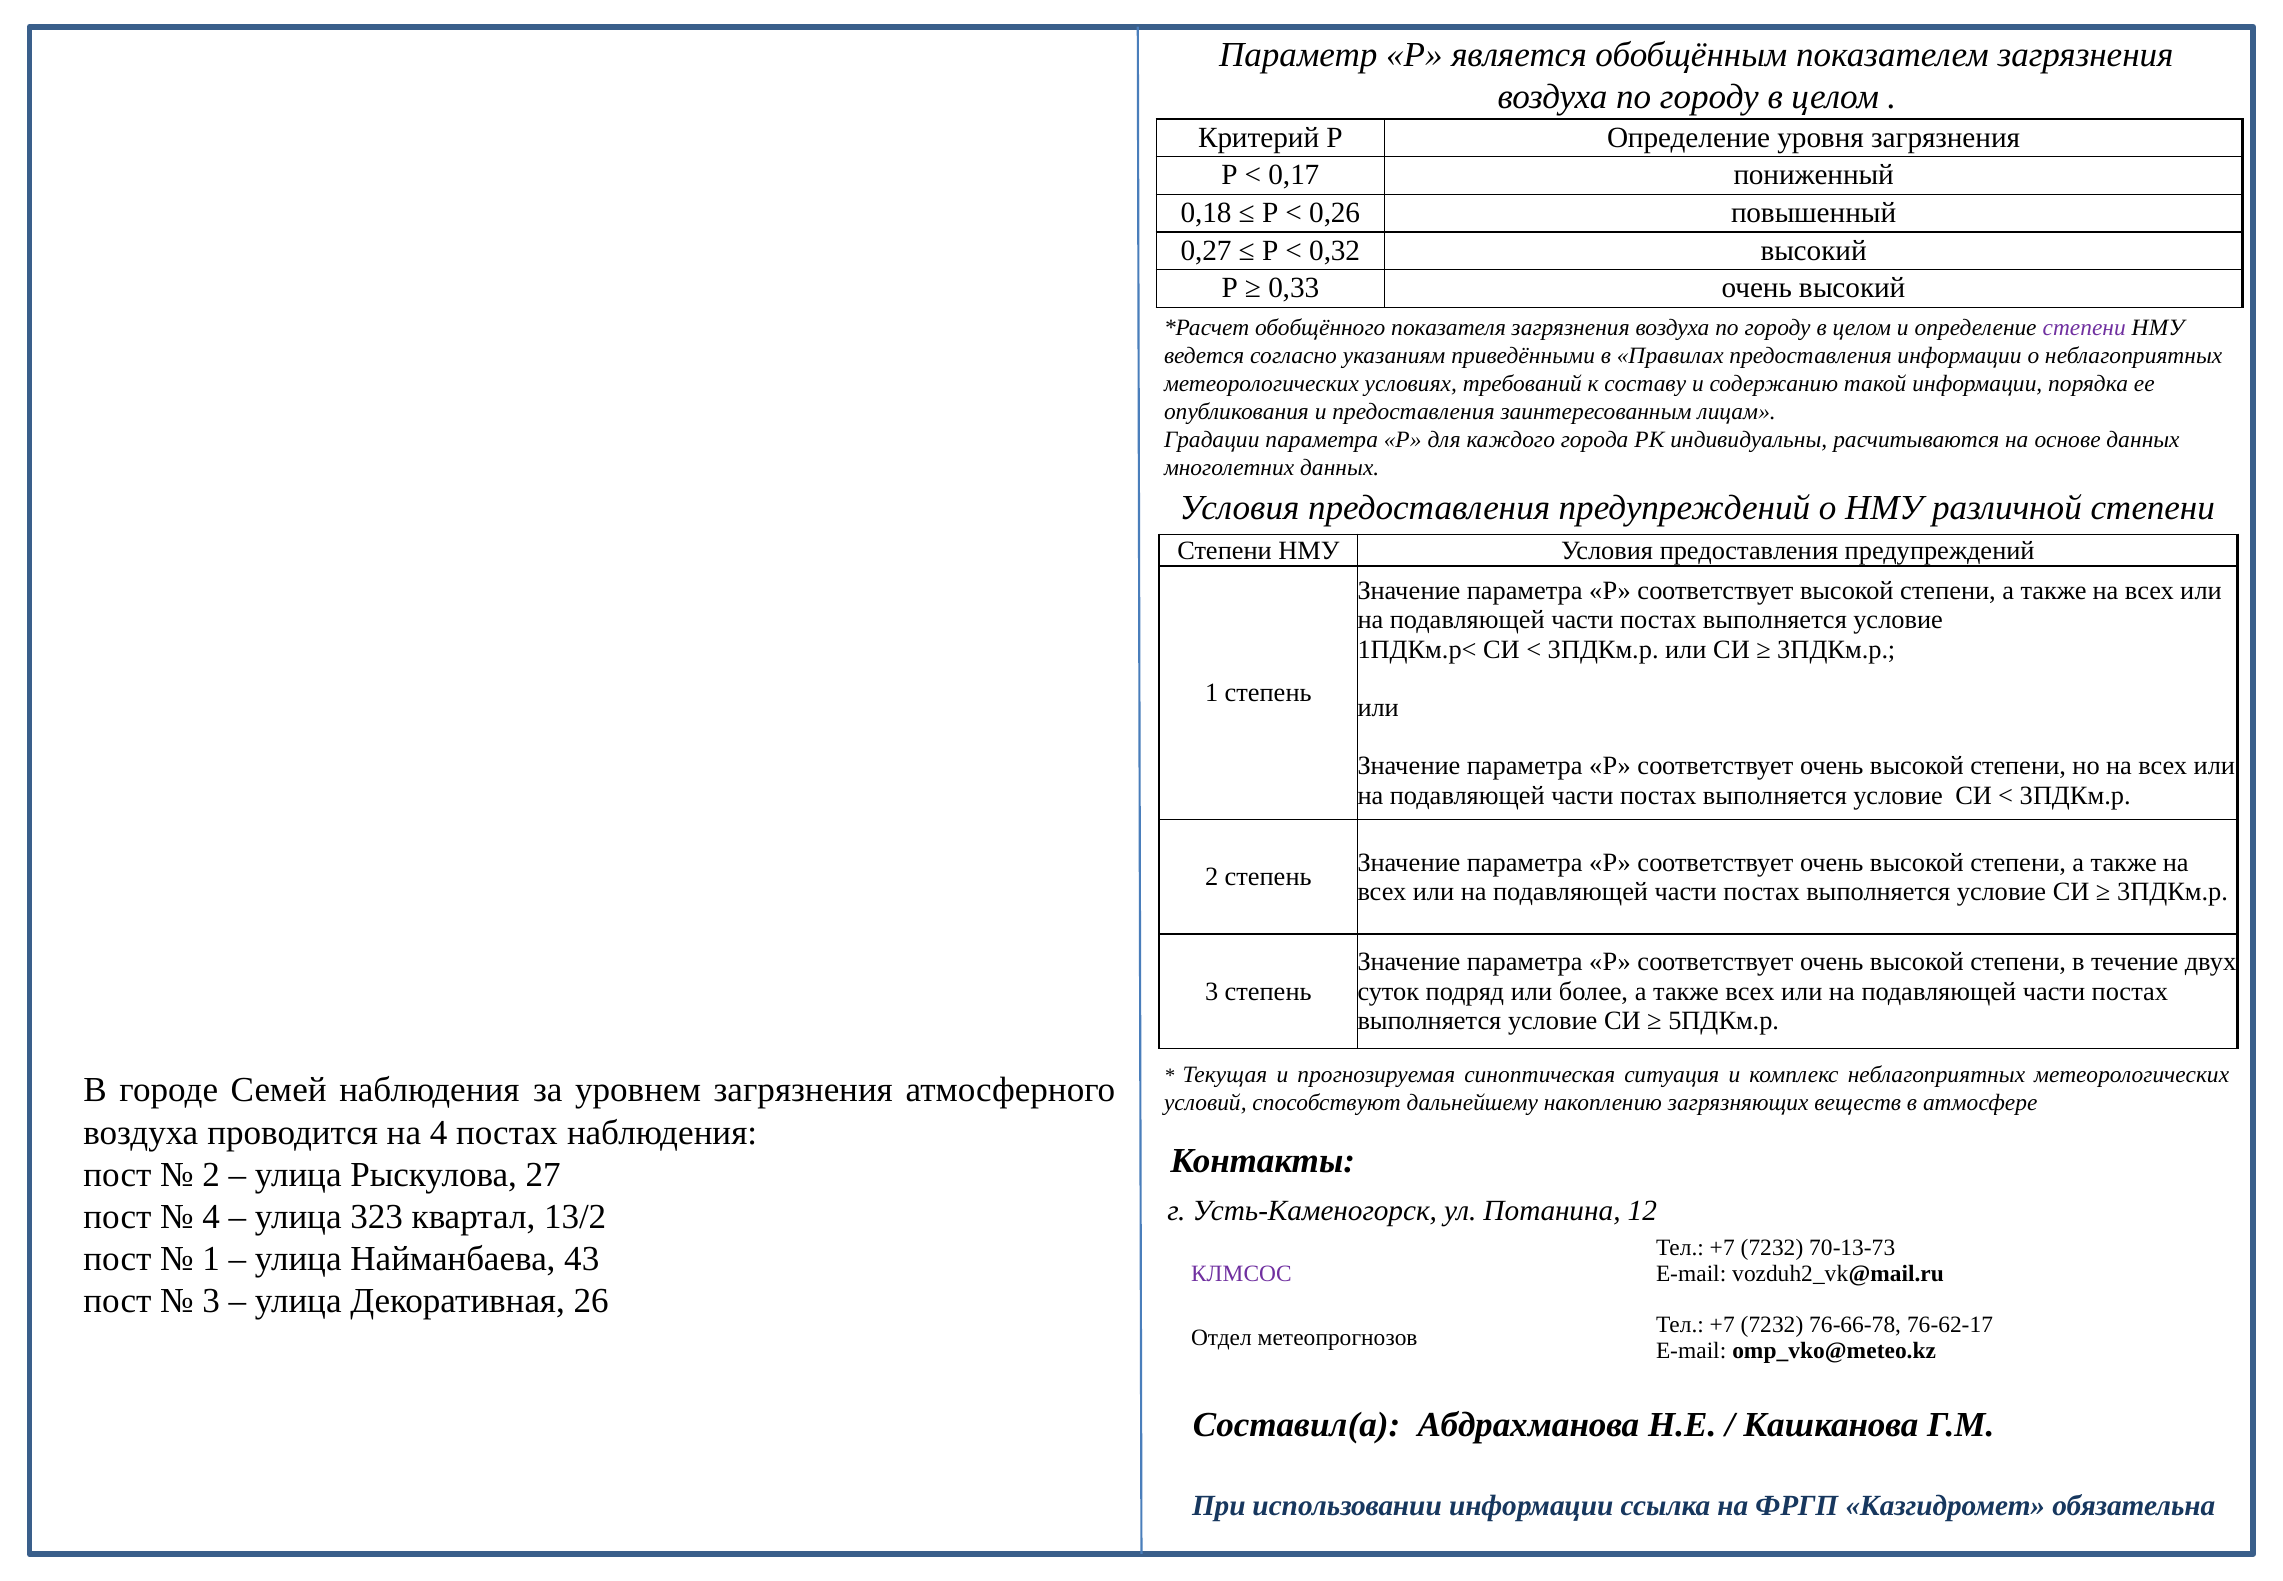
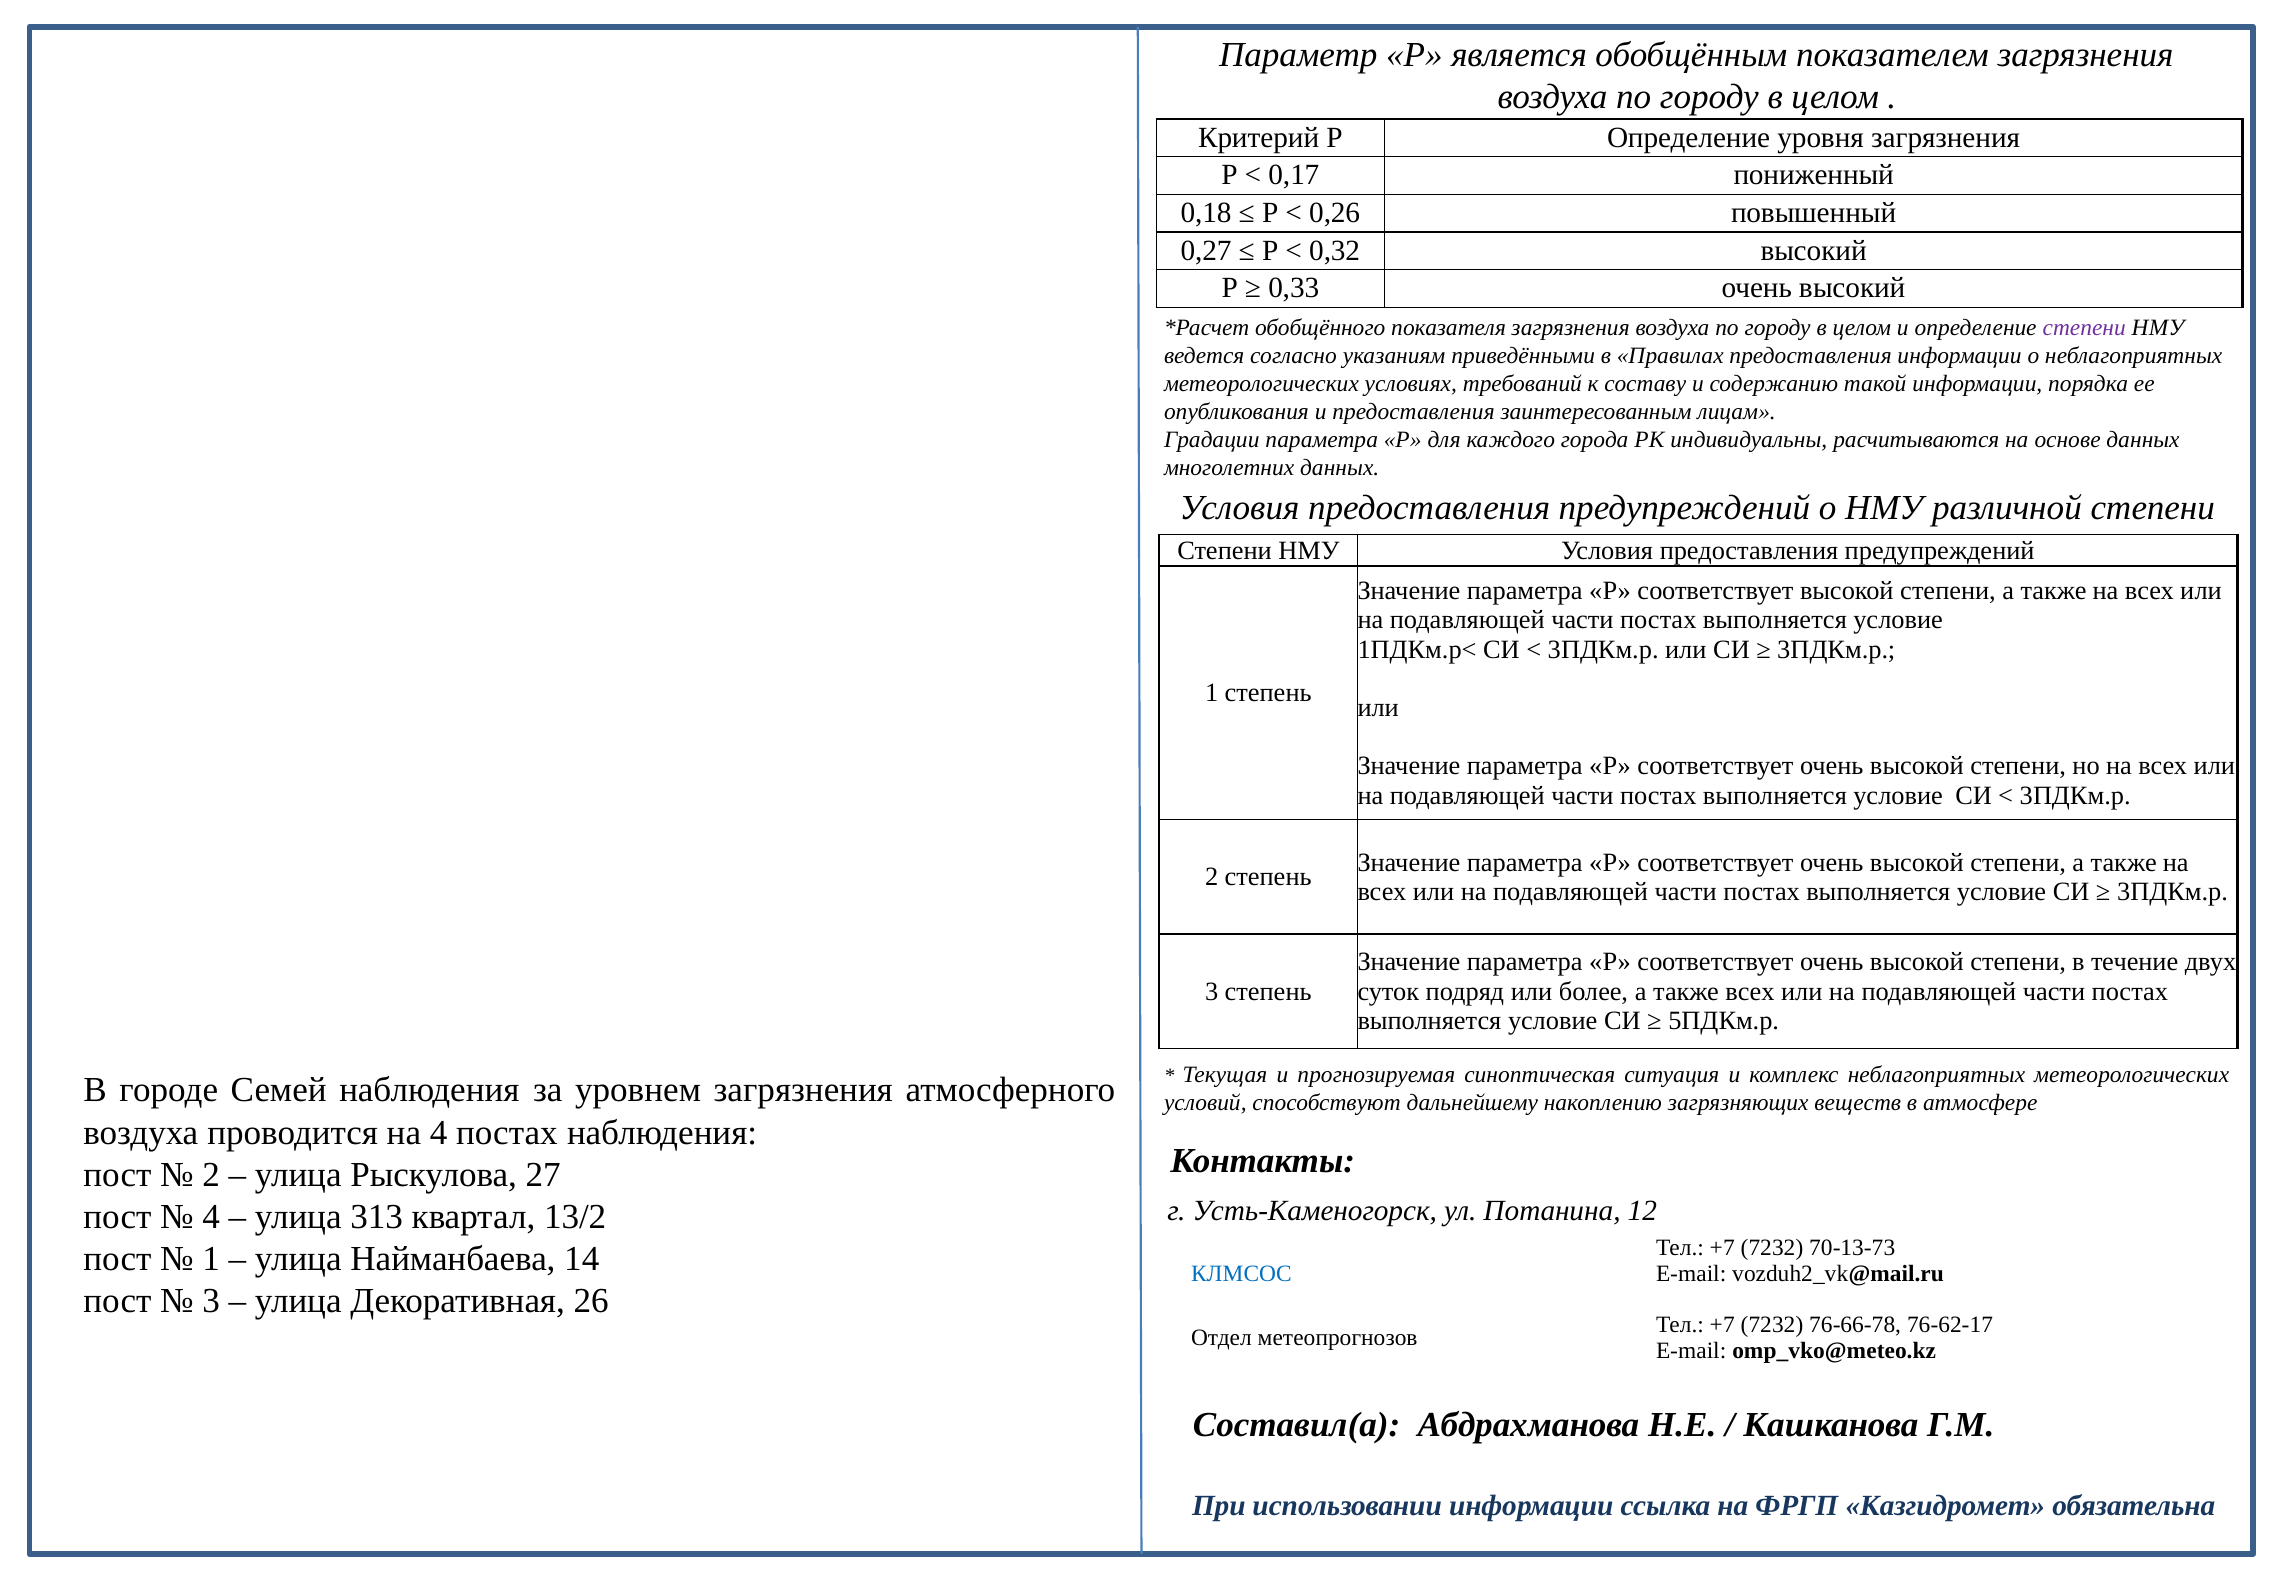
323: 323 -> 313 (377, 1216)
43: 43 -> 14 (582, 1259)
КЛМСОС colour: purple -> blue (1241, 1273)
